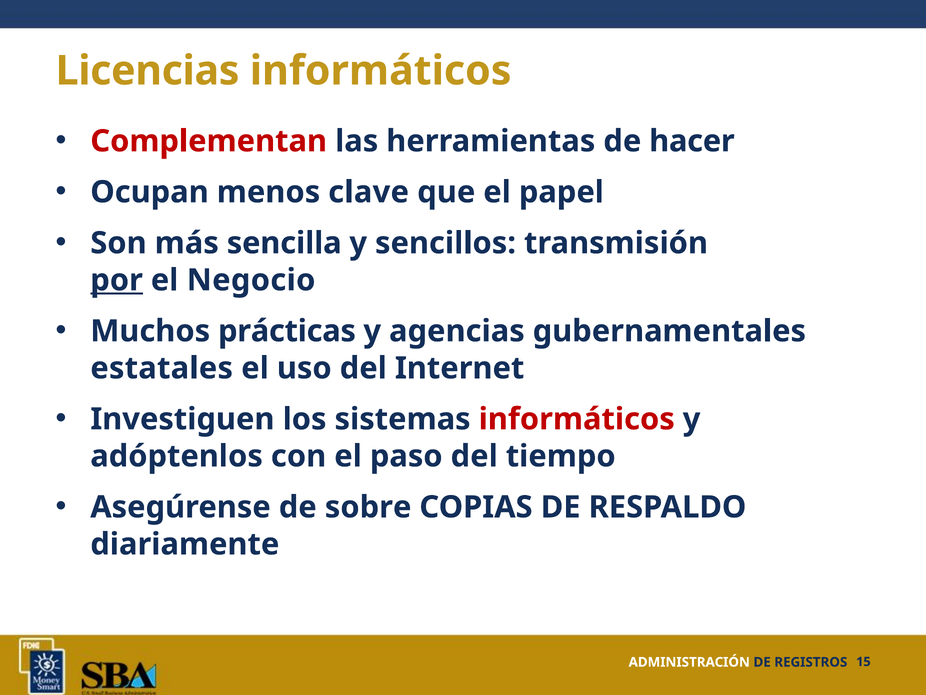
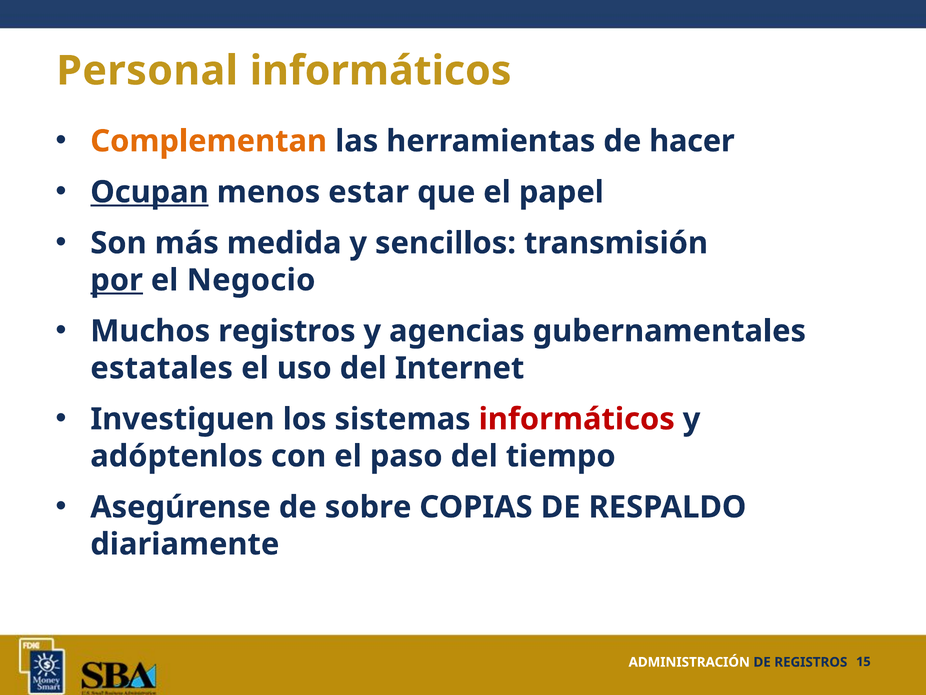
Licencias: Licencias -> Personal (147, 71)
Complementan colour: red -> orange (209, 141)
Ocupan underline: none -> present (150, 192)
clave: clave -> estar (369, 192)
sencilla: sencilla -> medida (284, 243)
Muchos prácticas: prácticas -> registros (287, 331)
